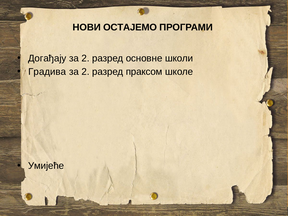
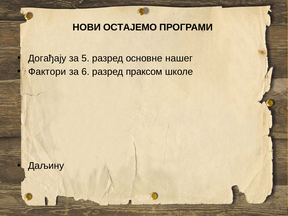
2: 2 -> 5 (85, 58)
школи: школи -> нашег (179, 58)
Градива: Градива -> Фактори (47, 72)
2: 2 -> 6 (85, 72)
Умијеће: Умијеће -> Даљину (46, 166)
